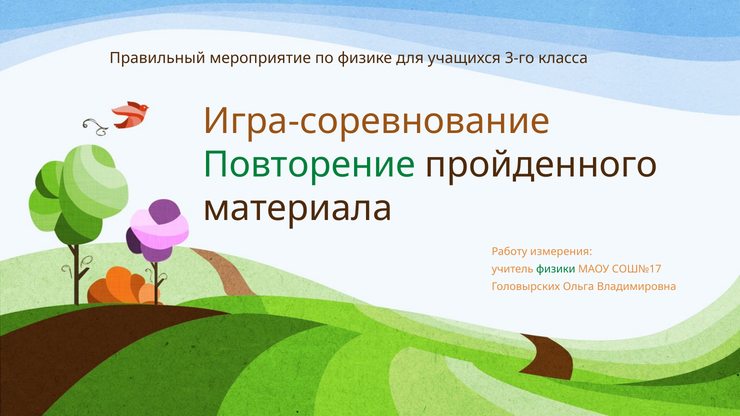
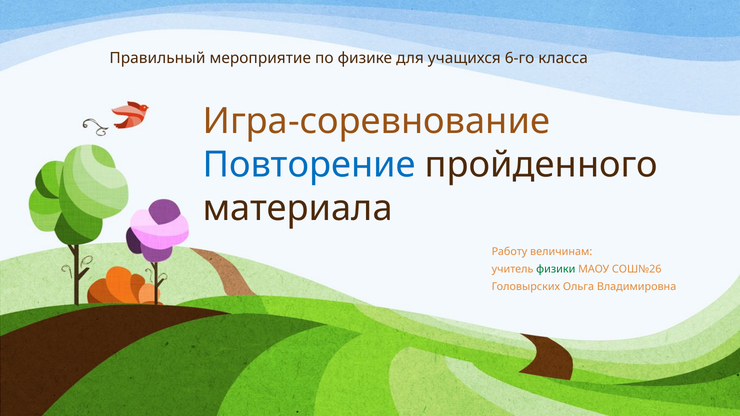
3-го: 3-го -> 6-го (520, 58)
Повторение colour: green -> blue (309, 165)
измерения: измерения -> величинам (561, 252)
СОШ№17: СОШ№17 -> СОШ№26 (637, 269)
